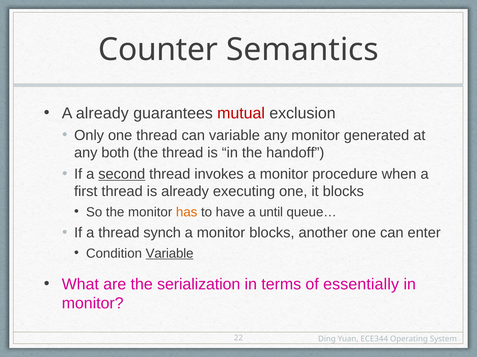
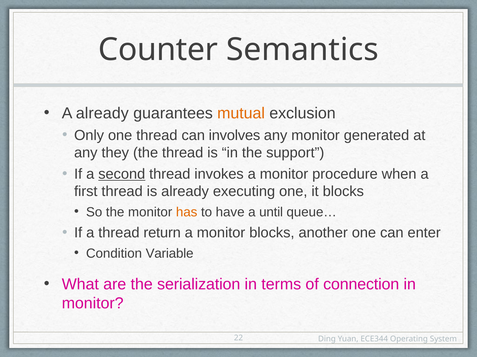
mutual colour: red -> orange (241, 113)
can variable: variable -> involves (234, 136)
both: both -> they (115, 153)
handoff: handoff -> support (295, 153)
synch: synch -> return (162, 233)
Variable underline: present -> none (170, 254)
essentially: essentially -> connection (361, 285)
